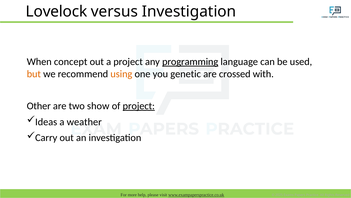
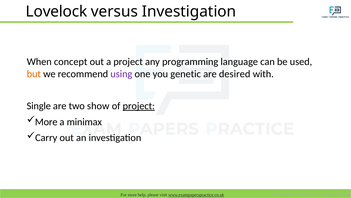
programming underline: present -> none (190, 62)
using colour: orange -> purple (121, 74)
crossed: crossed -> desired (235, 74)
Other: Other -> Single (39, 106)
Ideas: Ideas -> More (46, 122)
weather: weather -> minimax (84, 122)
